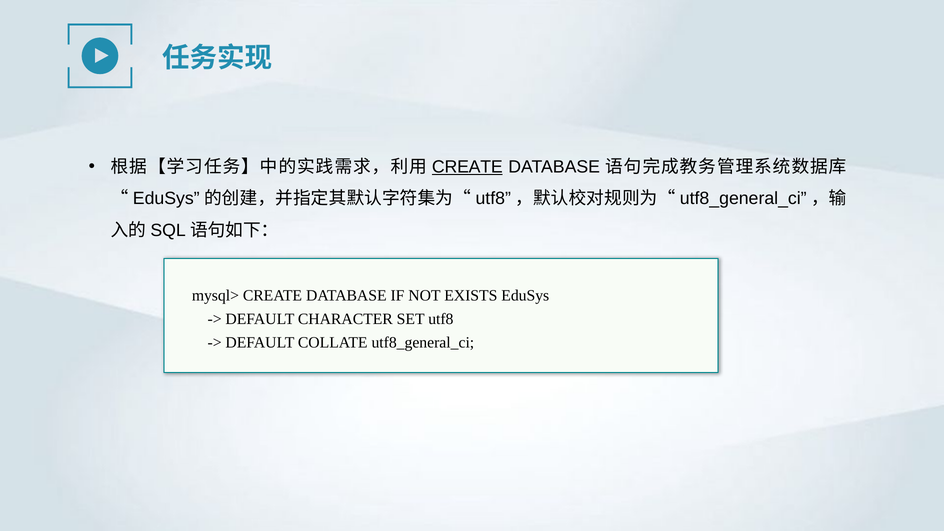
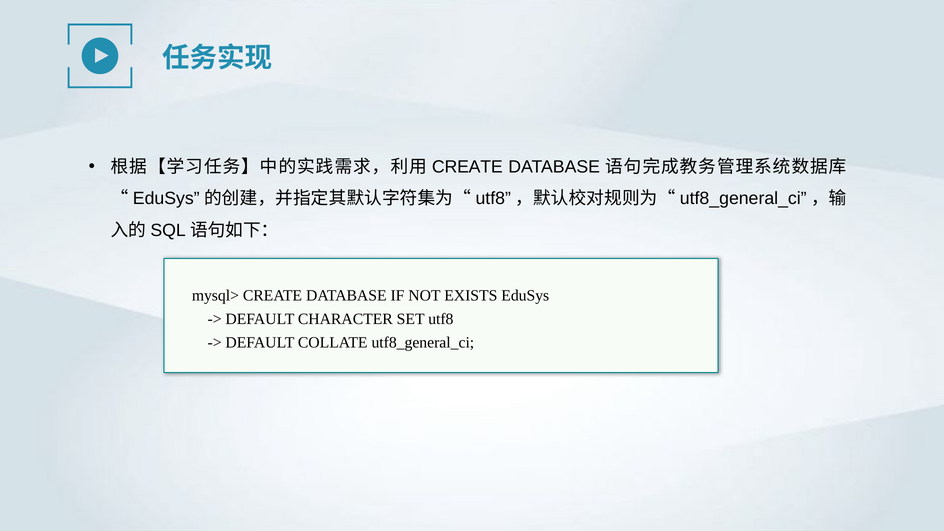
CREATE underline: present -> none (467, 167)
